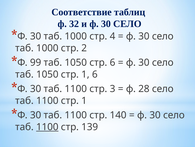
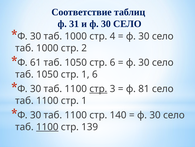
32: 32 -> 31 (74, 24)
99: 99 -> 61 (36, 62)
стр underline: none -> present (98, 88)
28: 28 -> 81 (144, 88)
